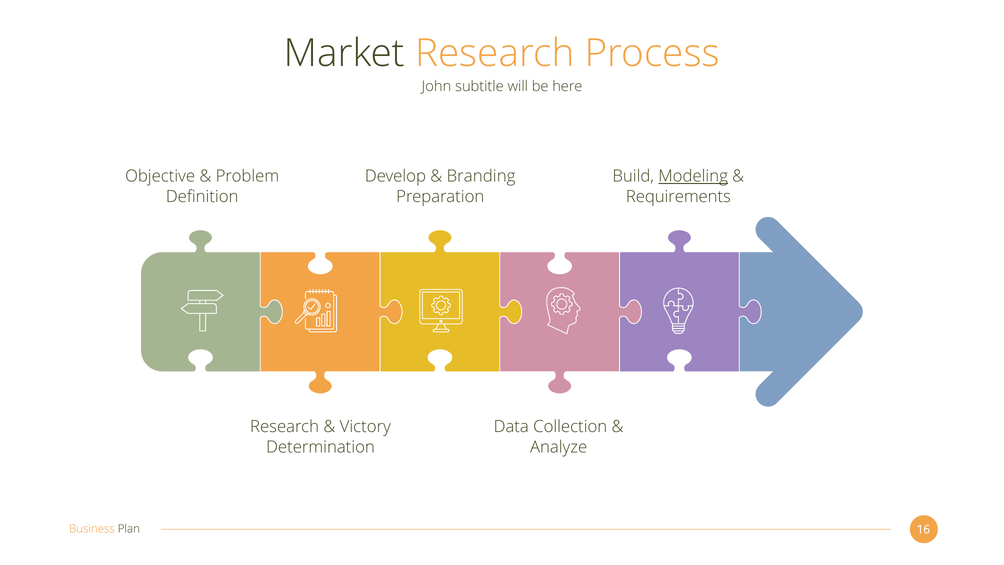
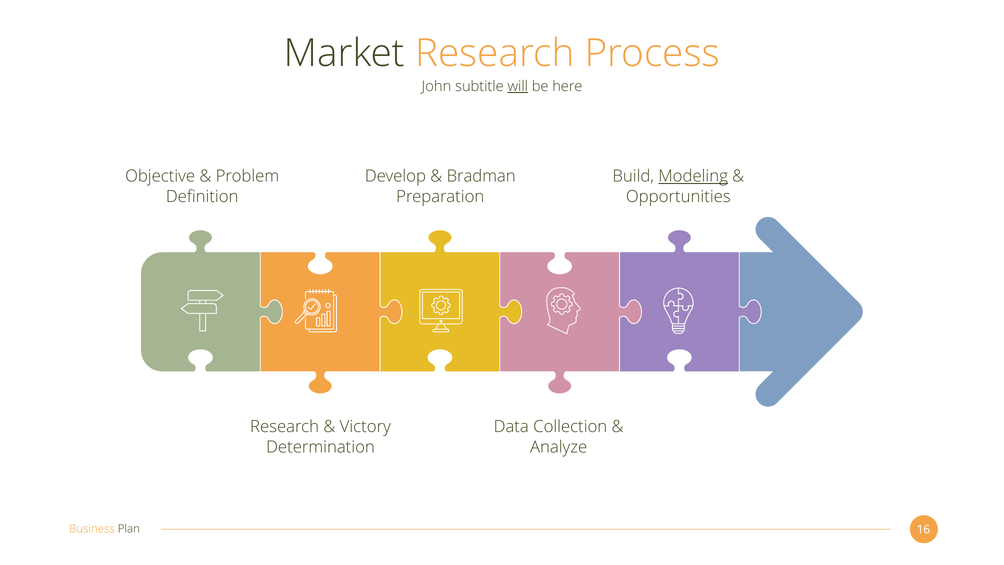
will underline: none -> present (518, 86)
Branding: Branding -> Bradman (481, 176)
Requirements: Requirements -> Opportunities (678, 196)
